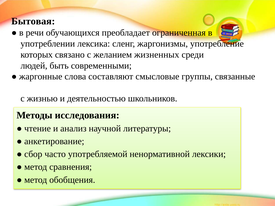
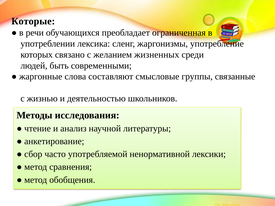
Бытовая: Бытовая -> Которые (33, 21)
